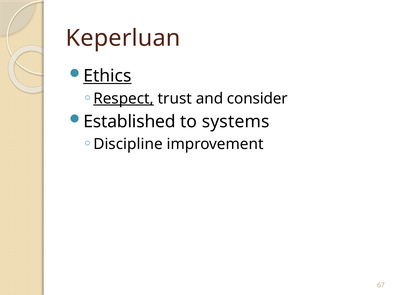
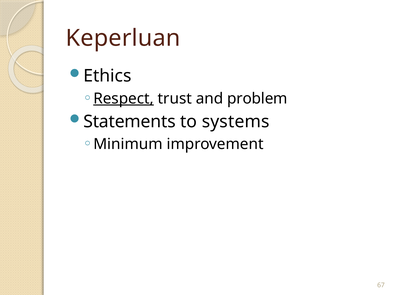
Ethics underline: present -> none (107, 76)
consider: consider -> problem (257, 99)
Established: Established -> Statements (129, 122)
Discipline: Discipline -> Minimum (128, 144)
